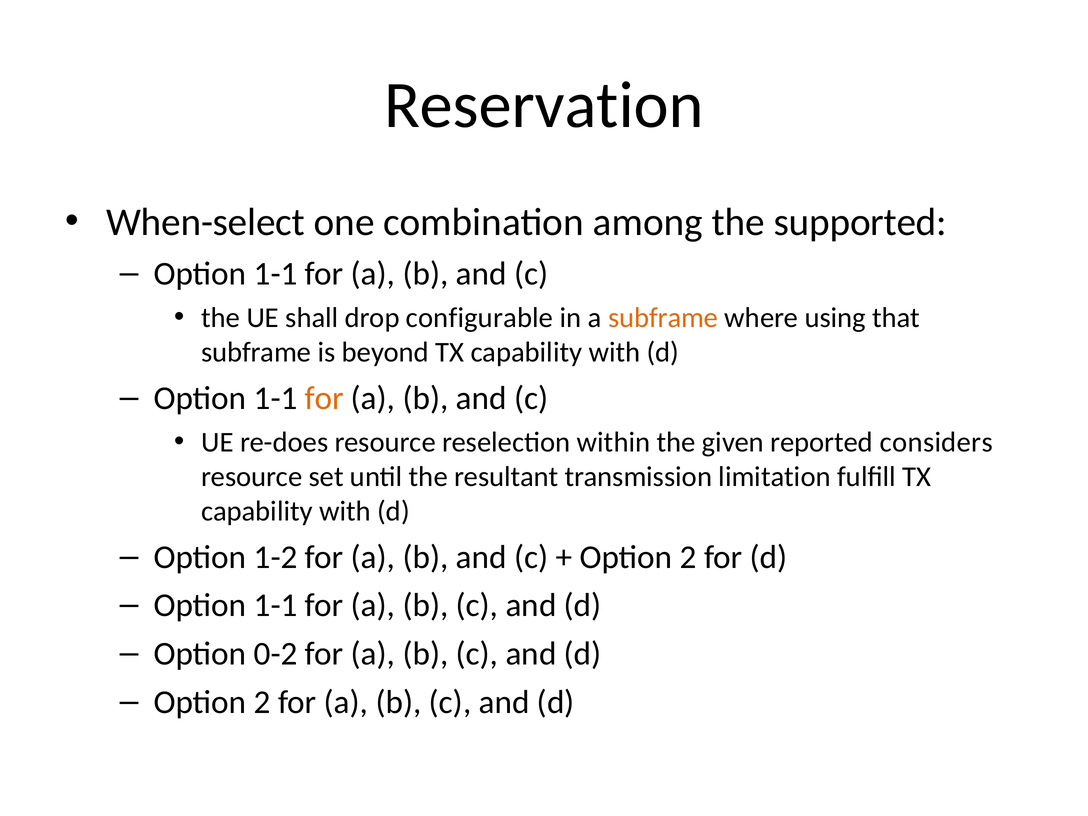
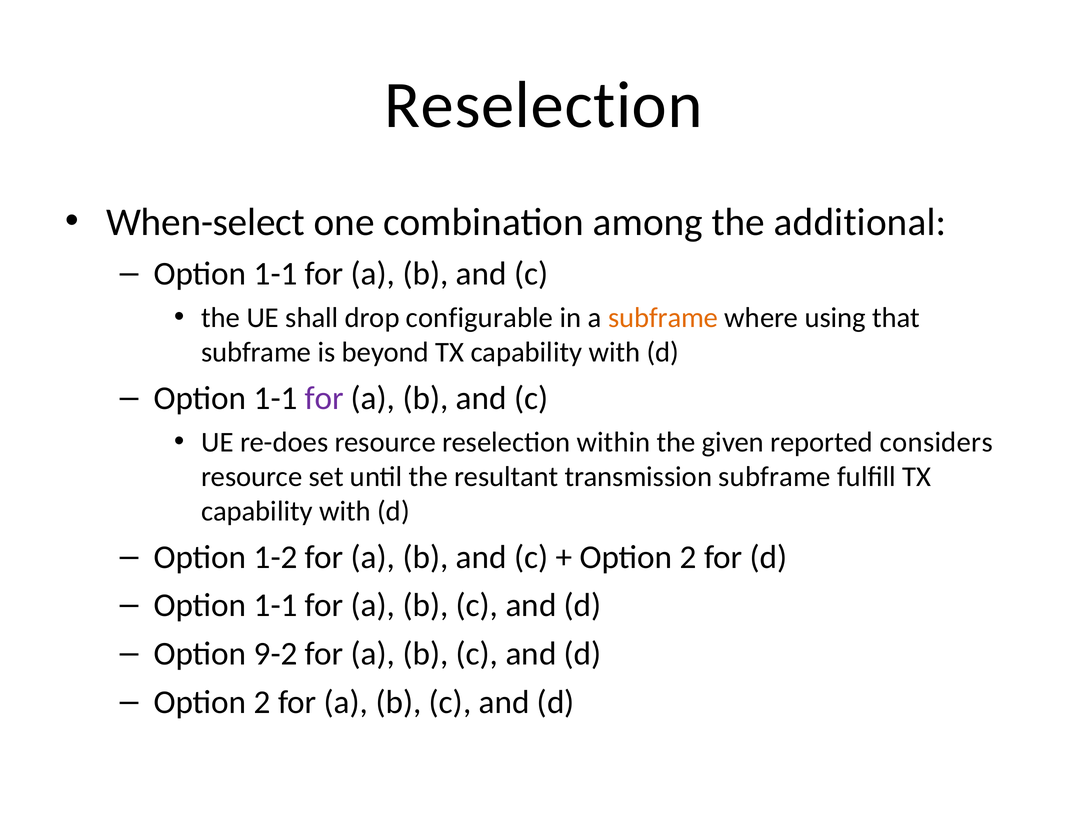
Reservation: Reservation -> Reselection (543, 105)
supported: supported -> additional (860, 222)
for colour: orange -> purple (324, 398)
transmission limitation: limitation -> subframe (775, 477)
0-2: 0-2 -> 9-2 (276, 654)
